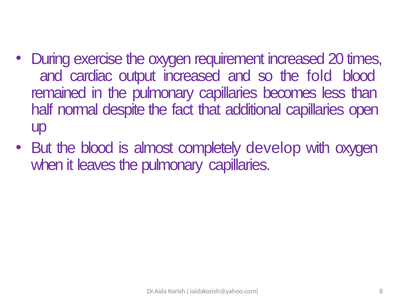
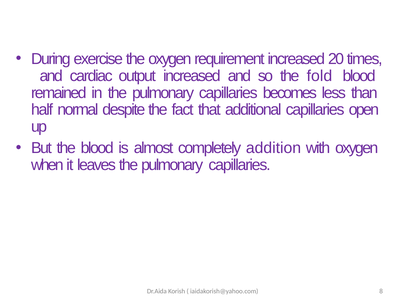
develop: develop -> addition (273, 148)
